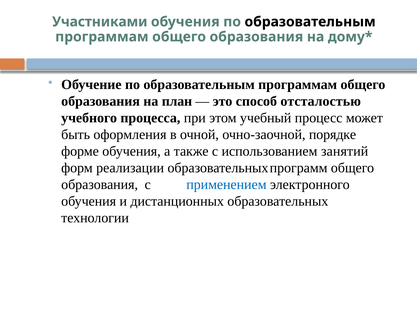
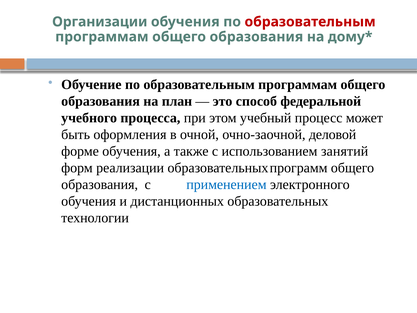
Участниками: Участниками -> Организации (100, 22)
образовательным colour: black -> red (310, 22)
отсталостью: отсталостью -> федеральной (321, 101)
порядке: порядке -> деловой (333, 134)
